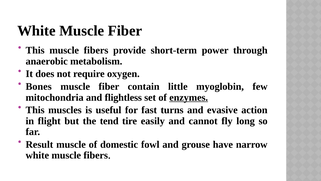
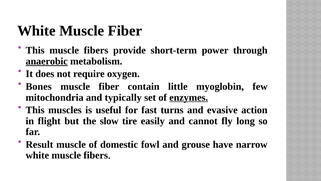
anaerobic underline: none -> present (47, 61)
flightless: flightless -> typically (123, 97)
tend: tend -> slow (109, 121)
